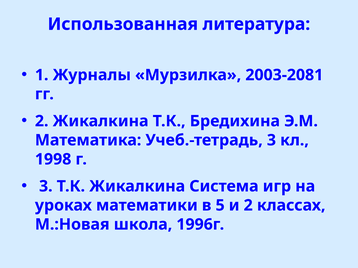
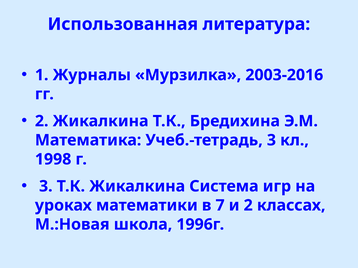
2003-2081: 2003-2081 -> 2003-2016 (284, 75)
5: 5 -> 7 (220, 206)
